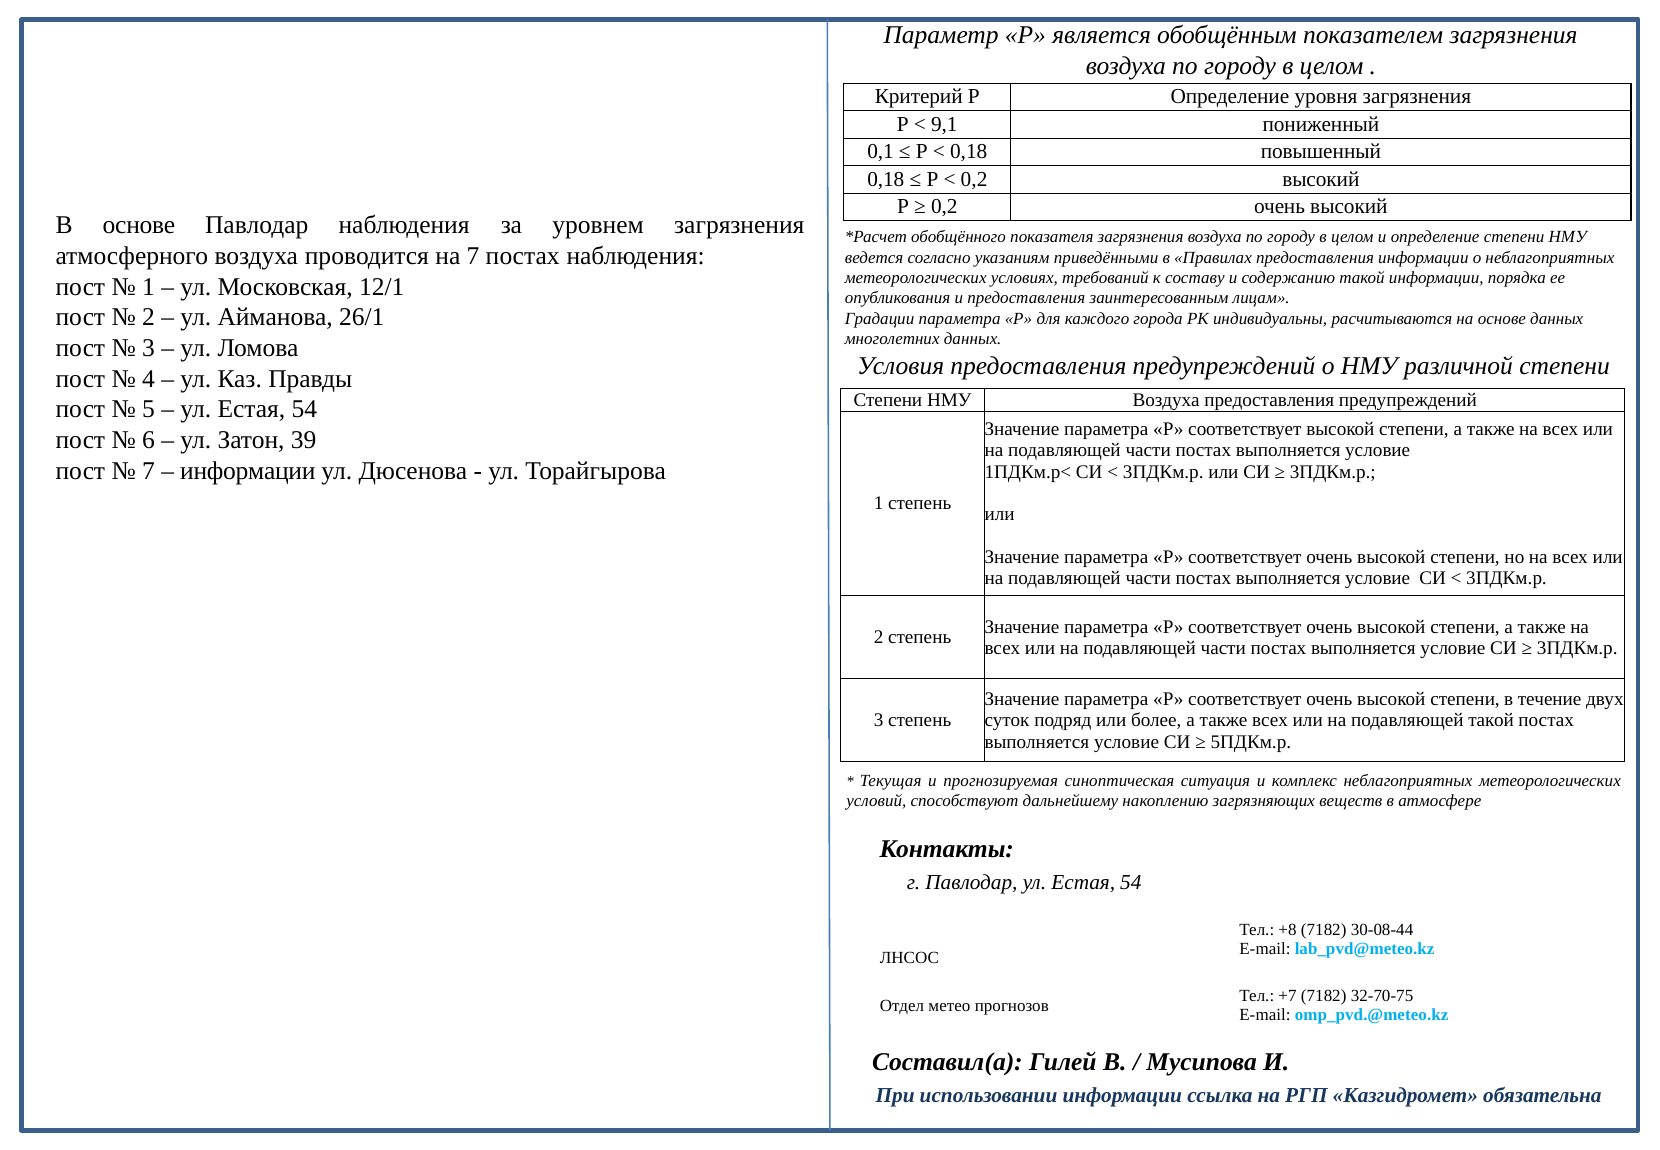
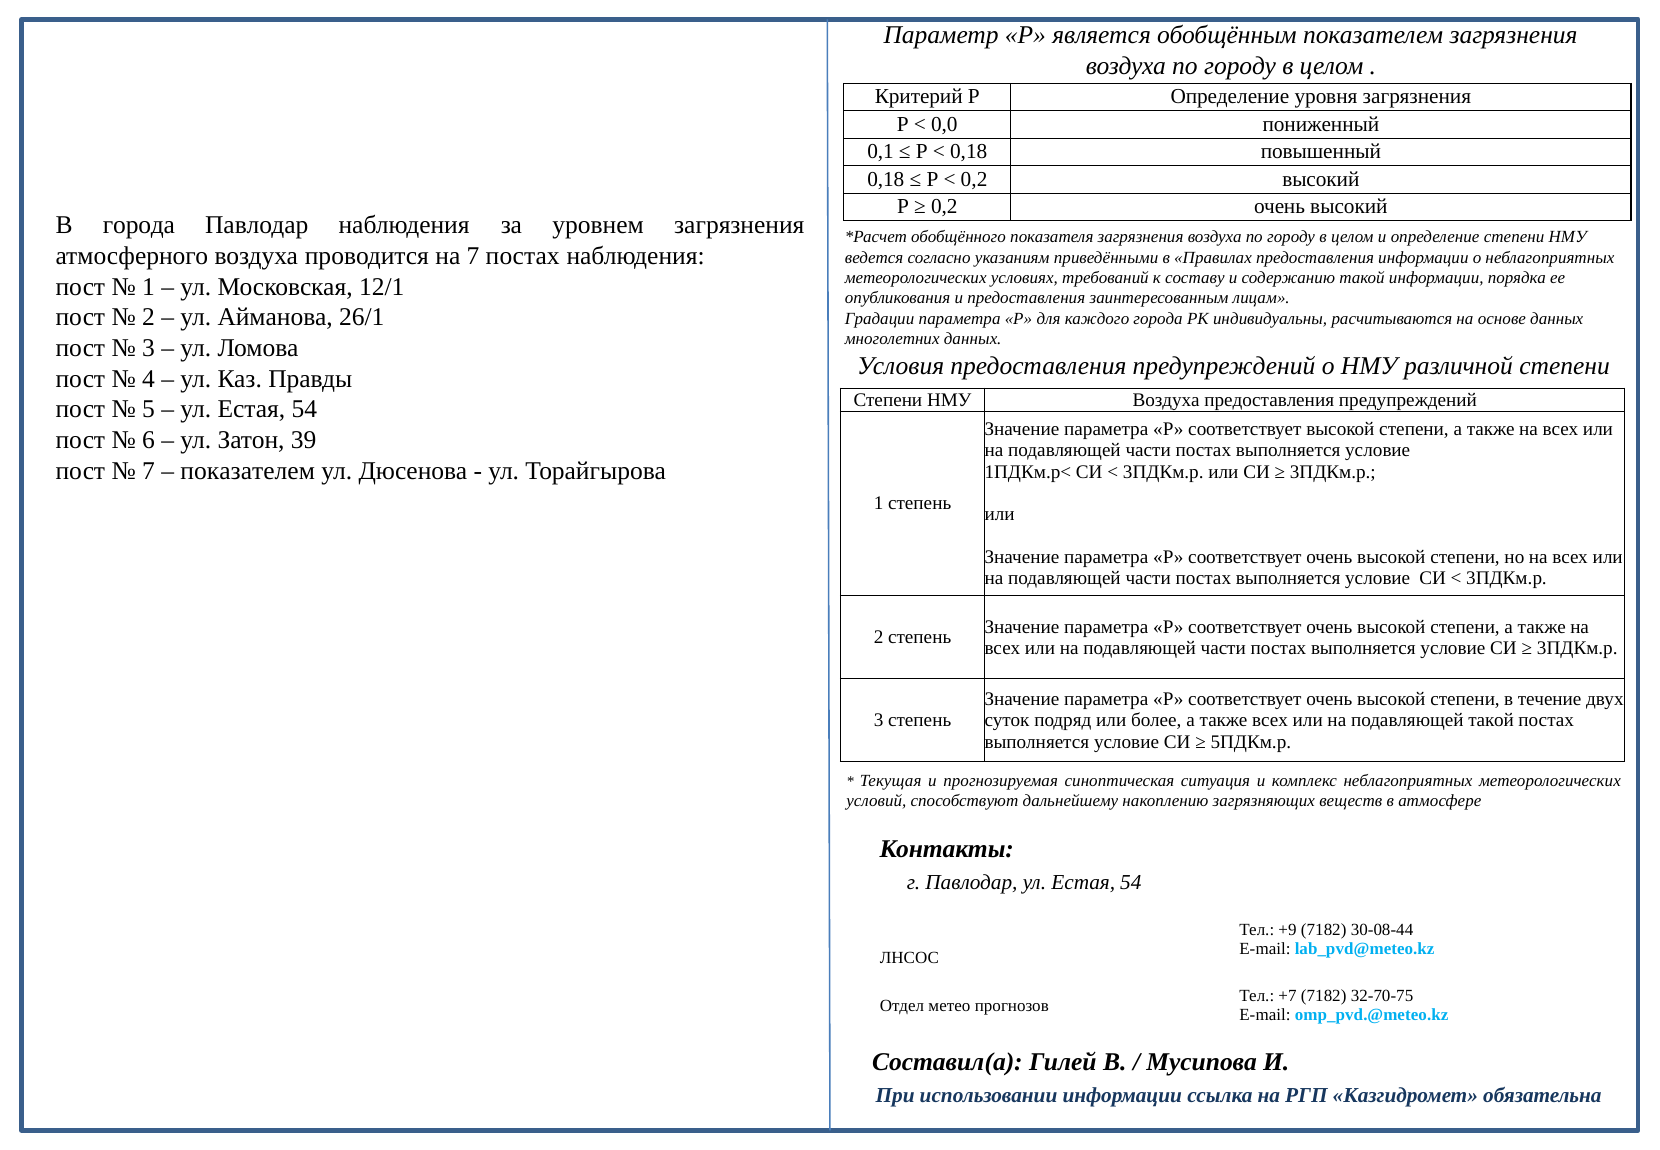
9,1: 9,1 -> 0,0 (944, 124)
В основе: основе -> города (139, 225)
информации: информации -> показателем (248, 470)
+8: +8 -> +9 (1288, 929)
